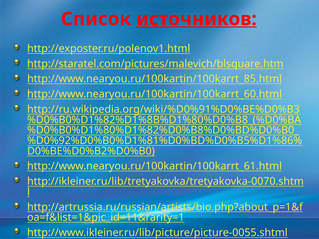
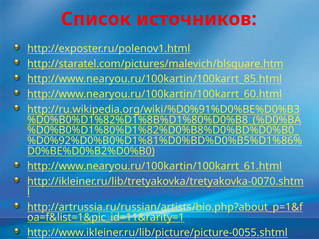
источников underline: present -> none (196, 19)
